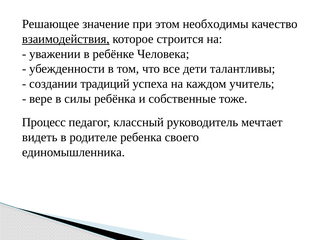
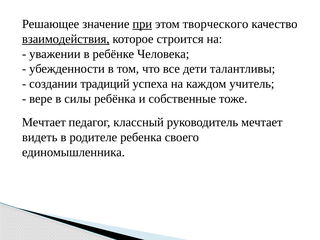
при underline: none -> present (142, 24)
необходимы: необходимы -> творческого (216, 24)
Процесс: Процесс -> Мечтает (44, 122)
